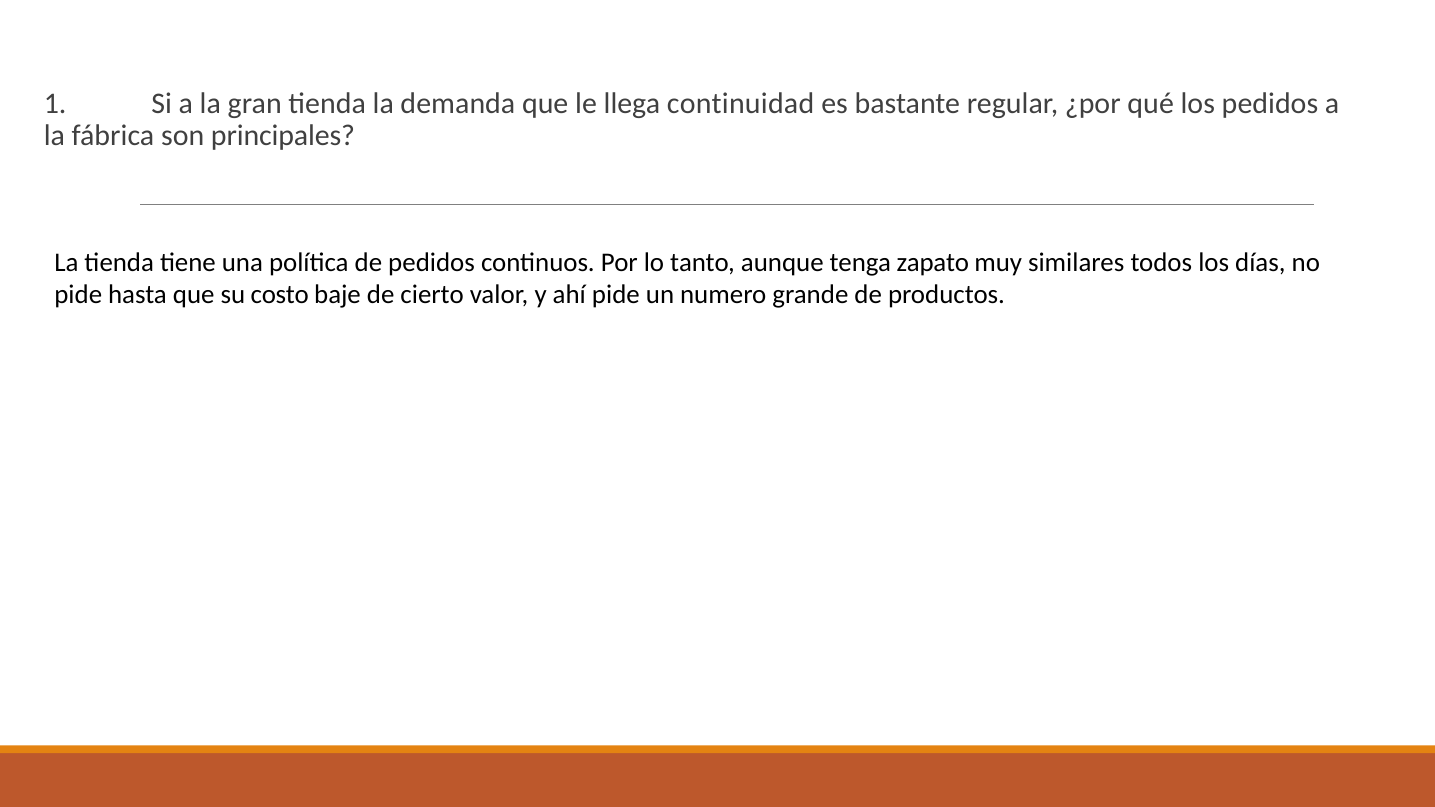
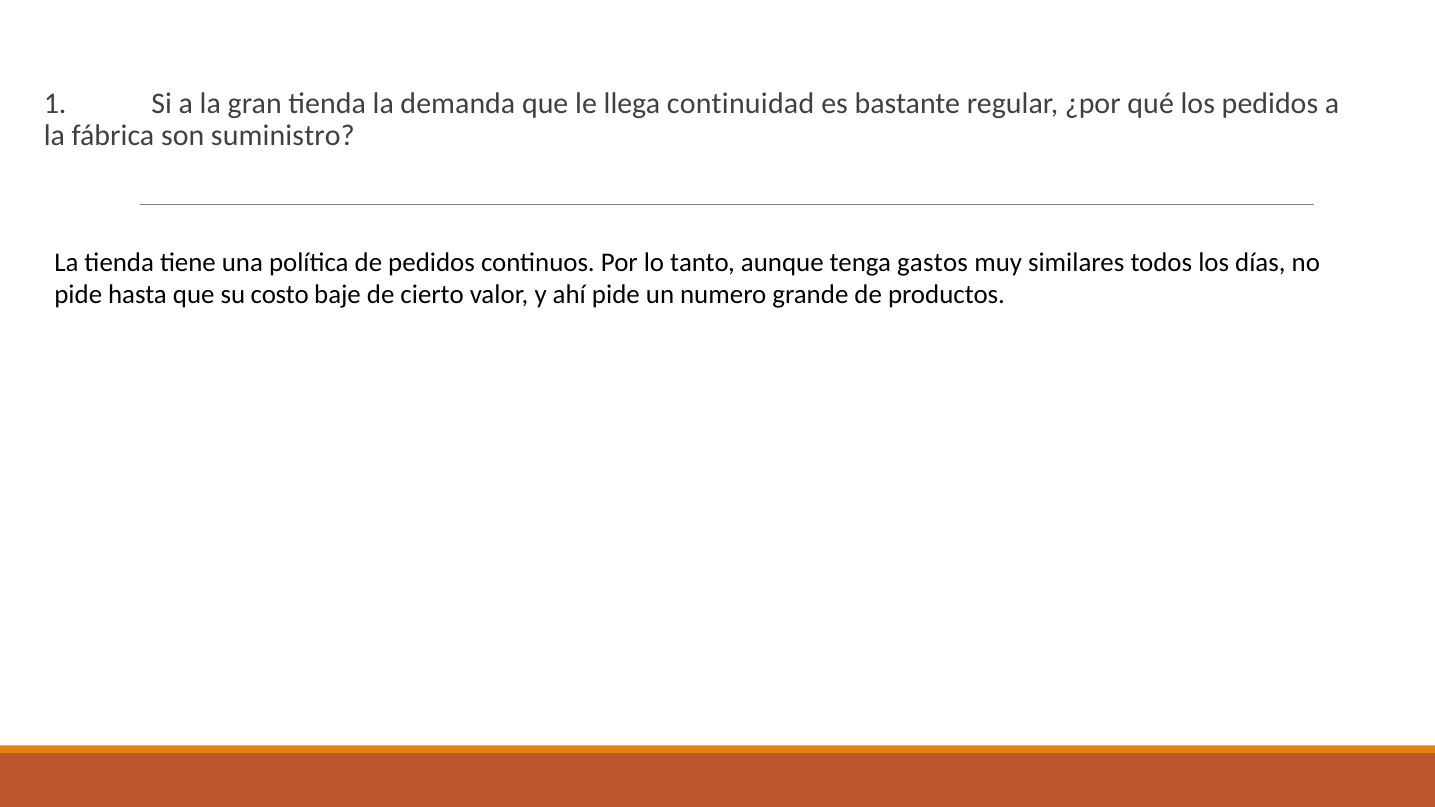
principales: principales -> suministro (283, 136)
zapato: zapato -> gastos (933, 263)
